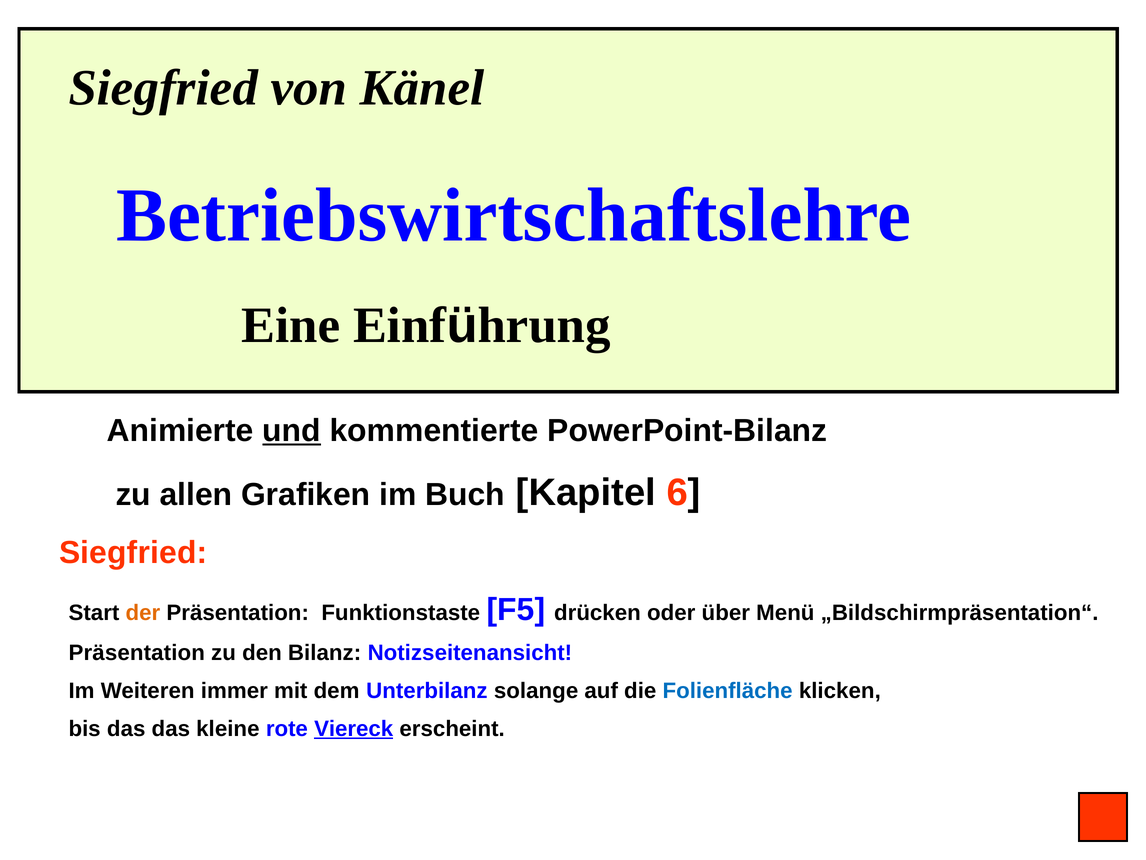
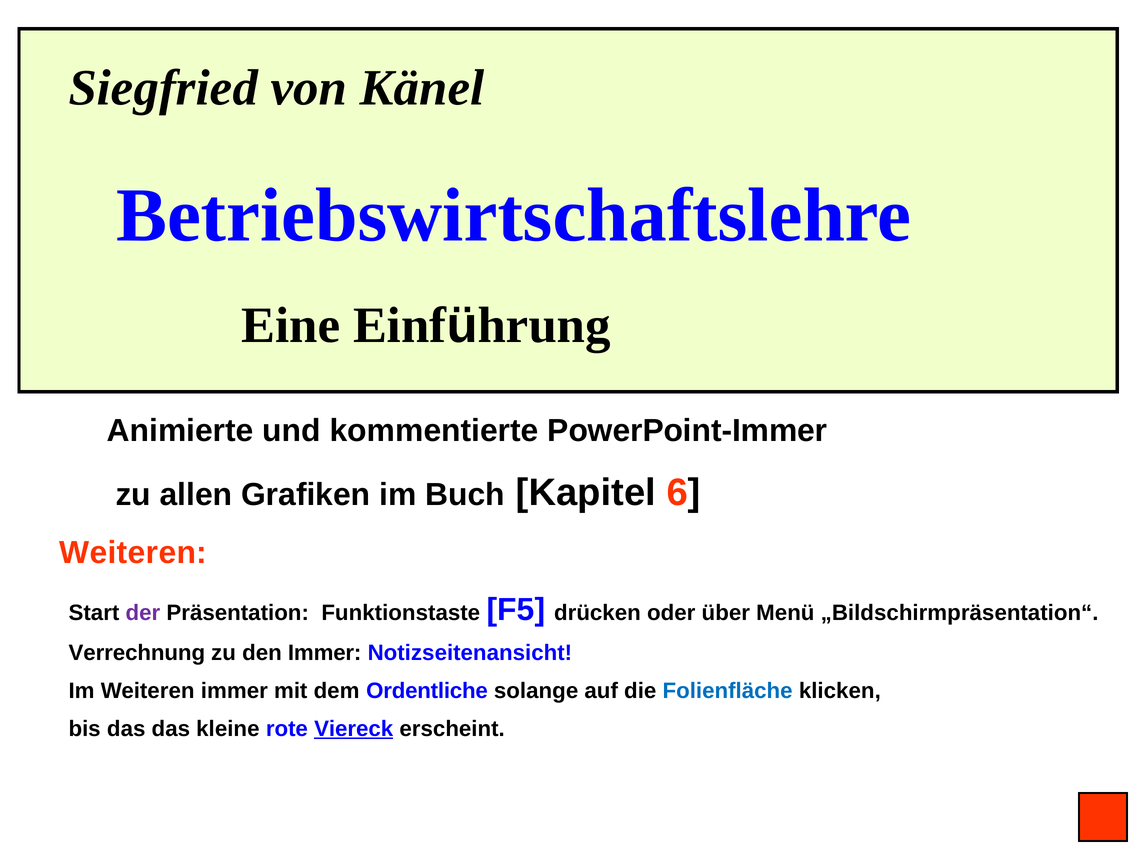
und underline: present -> none (292, 431)
PowerPoint-Bilanz: PowerPoint-Bilanz -> PowerPoint-Immer (687, 431)
Siegfried: Siegfried -> Weiteren (133, 552)
der colour: orange -> purple (143, 613)
Präsentation: Präsentation -> Verrechnung (137, 652)
den Bilanz: Bilanz -> Immer (325, 652)
Unterbilanz: Unterbilanz -> Ordentliche (427, 690)
